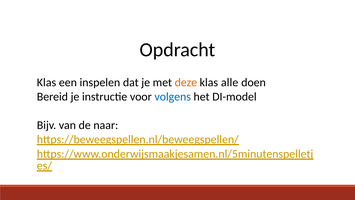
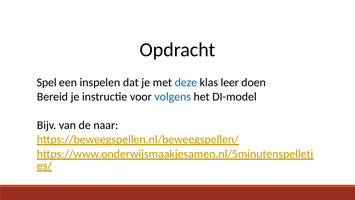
Klas: Klas -> Spel (47, 82)
deze colour: orange -> blue (186, 82)
alle: alle -> leer (230, 82)
